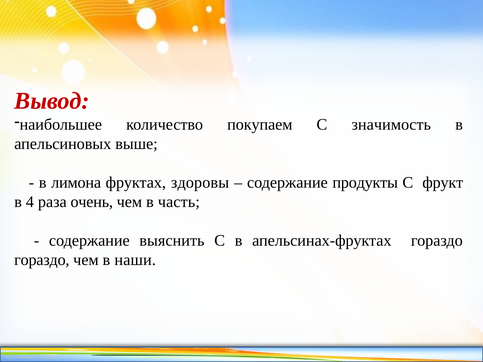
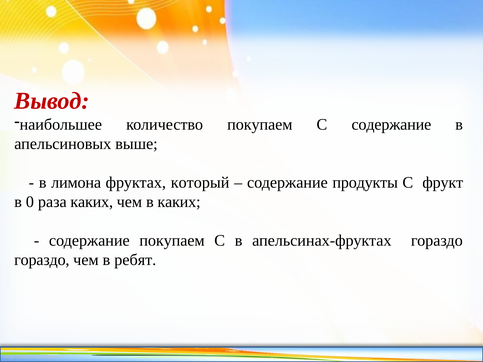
С значимость: значимость -> содержание (391, 125)
здоровы: здоровы -> который (200, 183)
4: 4 -> 0 (30, 202)
раза очень: очень -> каких (92, 202)
в часть: часть -> каких (179, 202)
содержание выяснить: выяснить -> покупаем (172, 241)
наши: наши -> ребят (135, 260)
